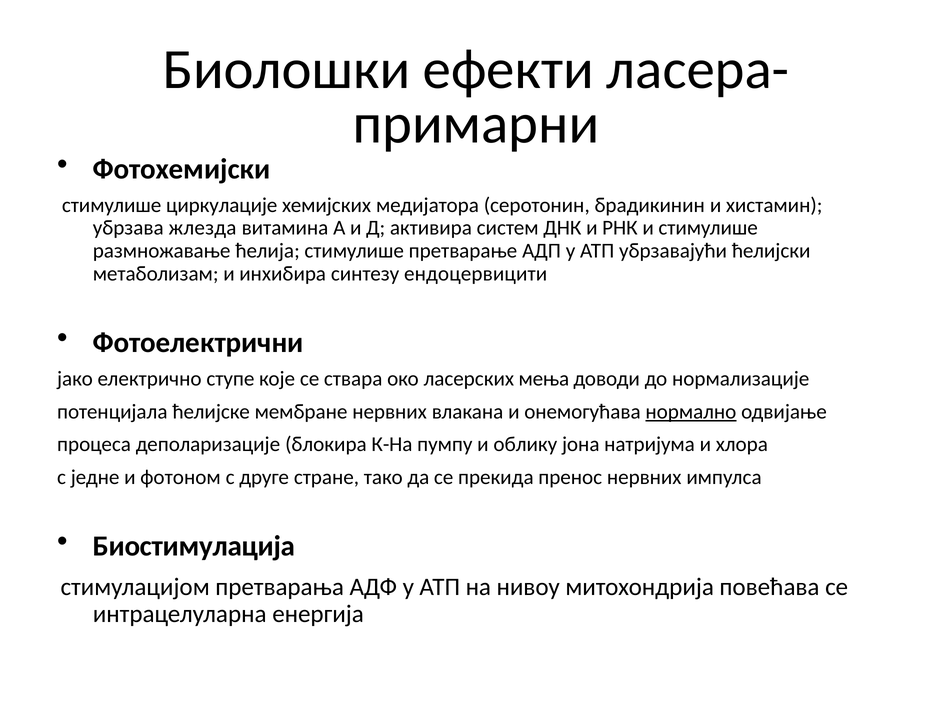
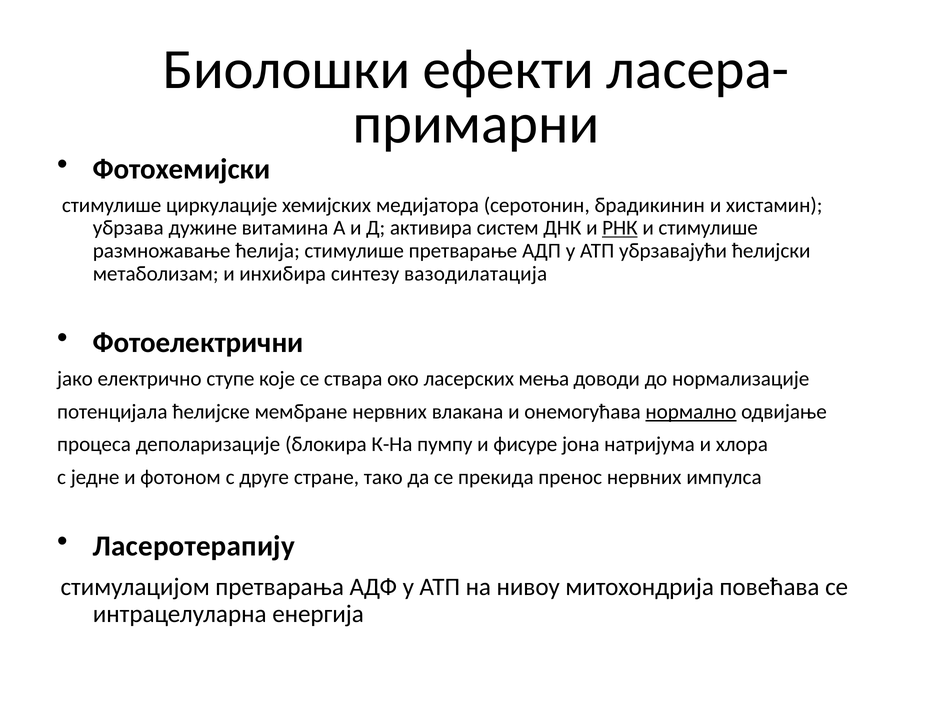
жлезда: жлезда -> дужине (203, 228)
РНК underline: none -> present (620, 228)
ендоцервицити: ендоцервицити -> вазодилатација (476, 274)
облику: облику -> фисуре (525, 444)
Биостимулација: Биостимулација -> Ласеротерапију (194, 546)
